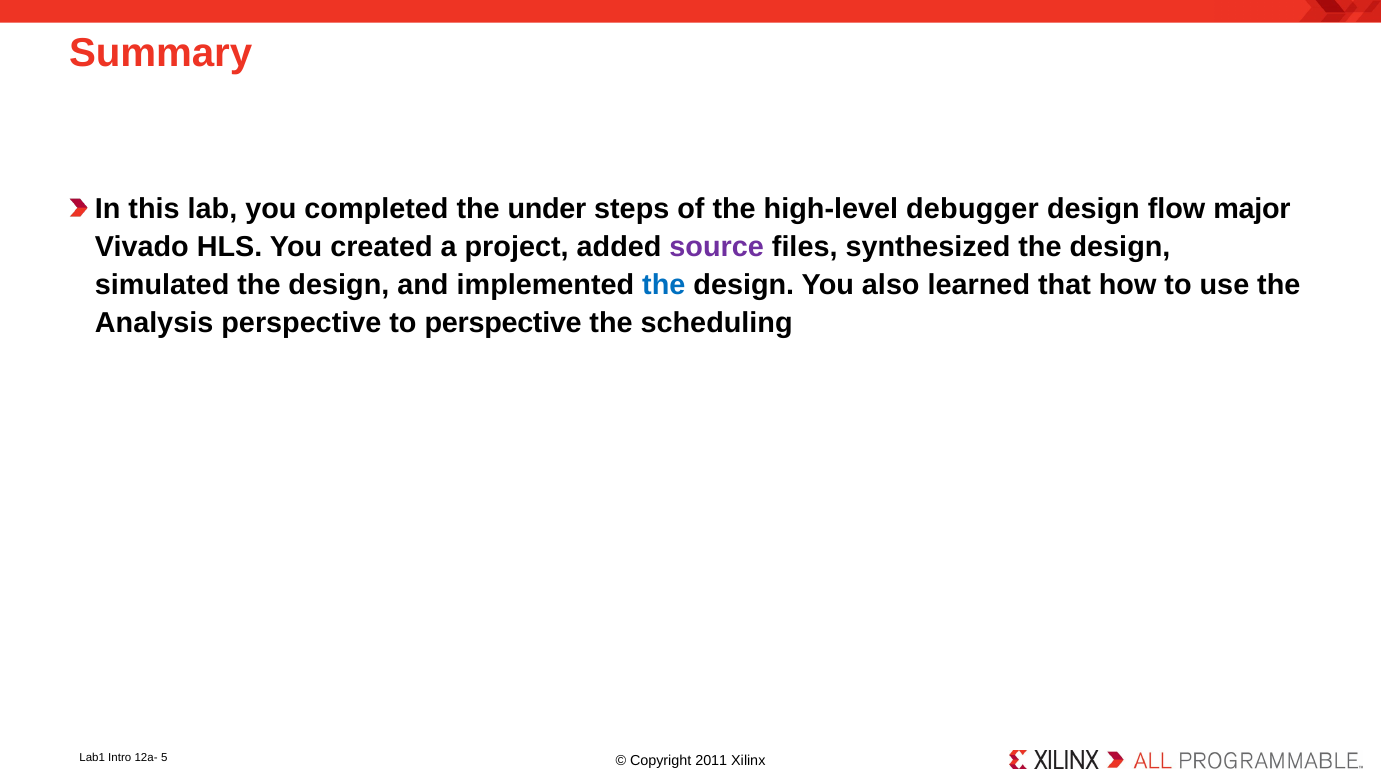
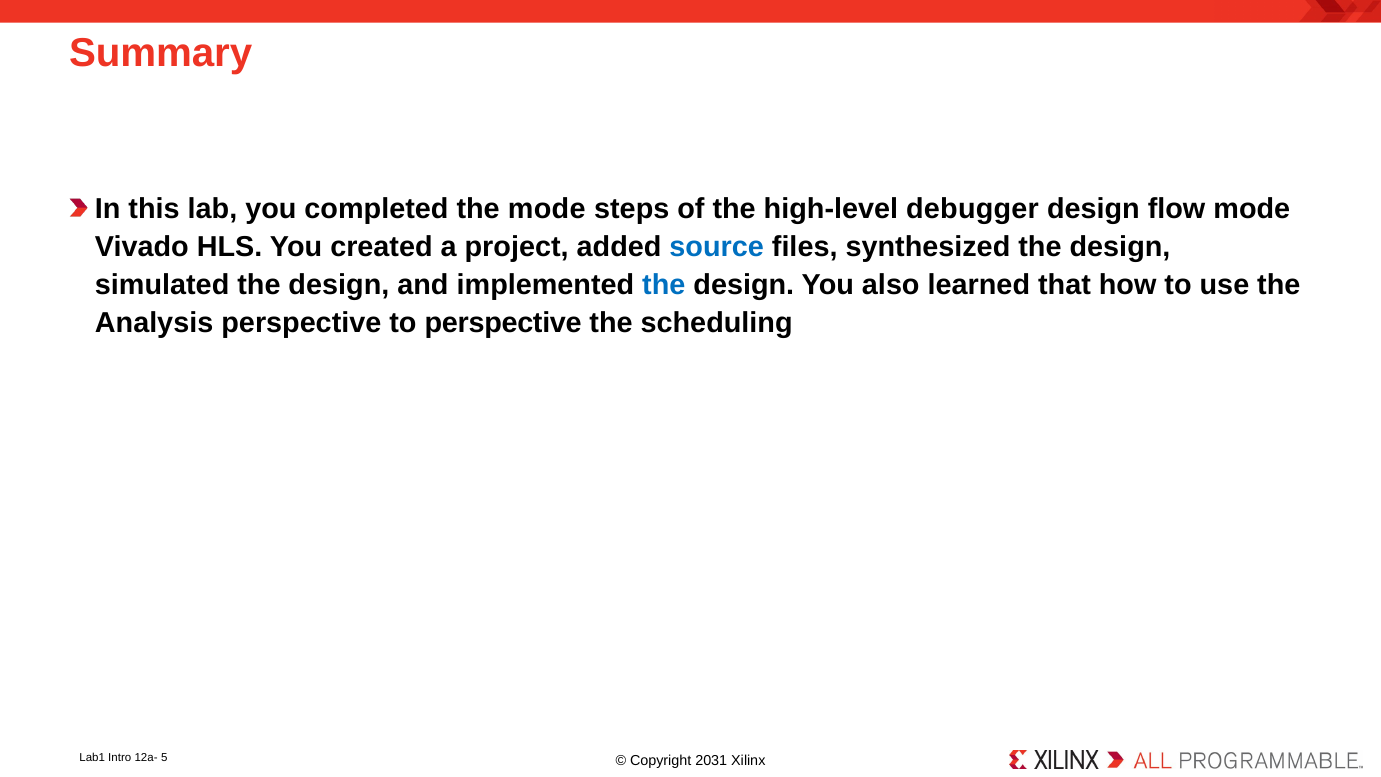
the under: under -> mode (547, 209)
flow major: major -> mode (1252, 209)
source colour: purple -> blue (717, 247)
2011: 2011 -> 2031 (711, 760)
